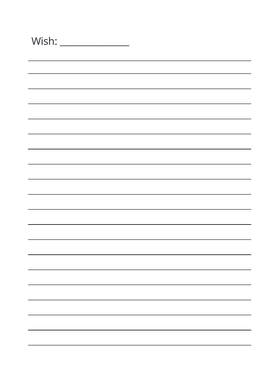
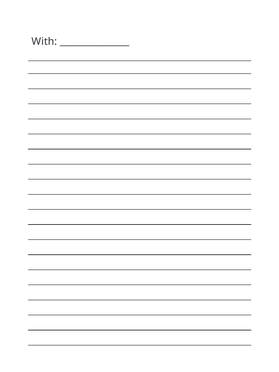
Wish: Wish -> With (44, 42)
